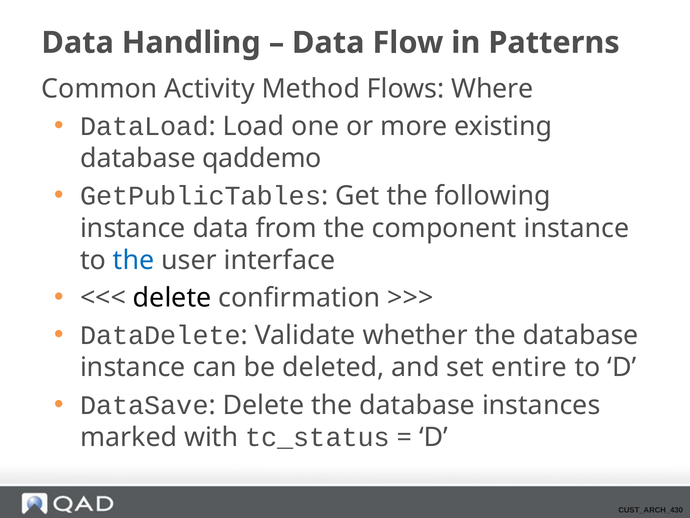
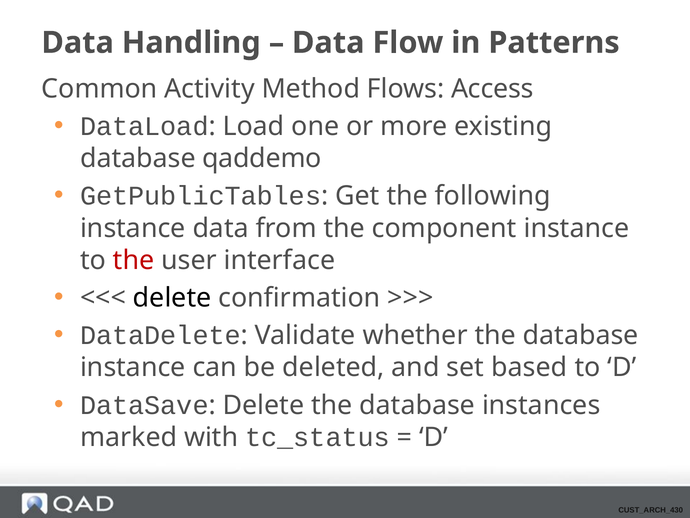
Where: Where -> Access (492, 89)
the colour: blue -> red (134, 260)
entire: entire -> based (529, 367)
